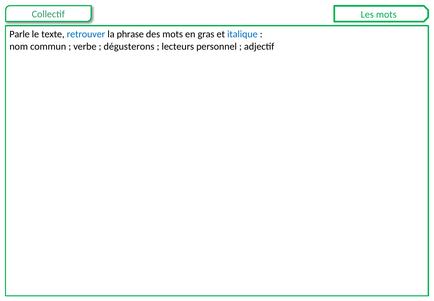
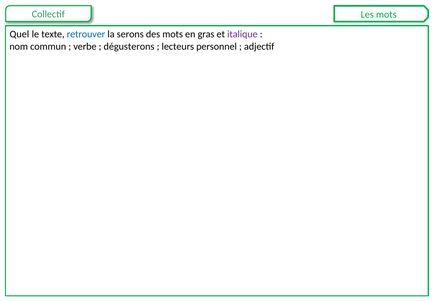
Parle: Parle -> Quel (19, 34)
phrase: phrase -> serons (130, 34)
italique colour: blue -> purple (242, 34)
